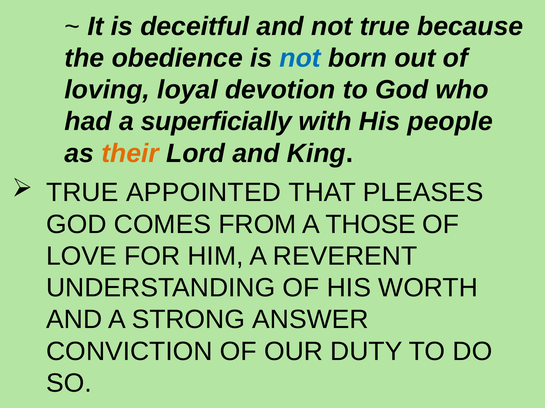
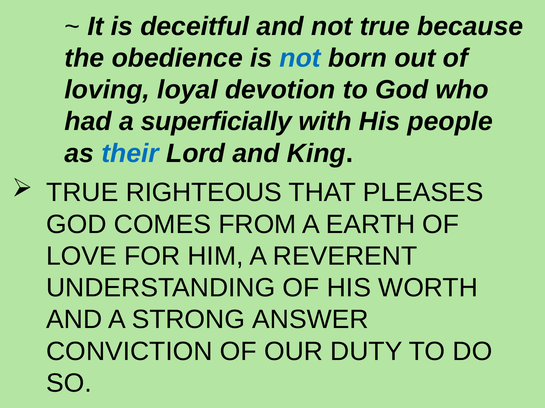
their colour: orange -> blue (130, 154)
APPOINTED: APPOINTED -> RIGHTEOUS (204, 193)
THOSE: THOSE -> EARTH (371, 225)
